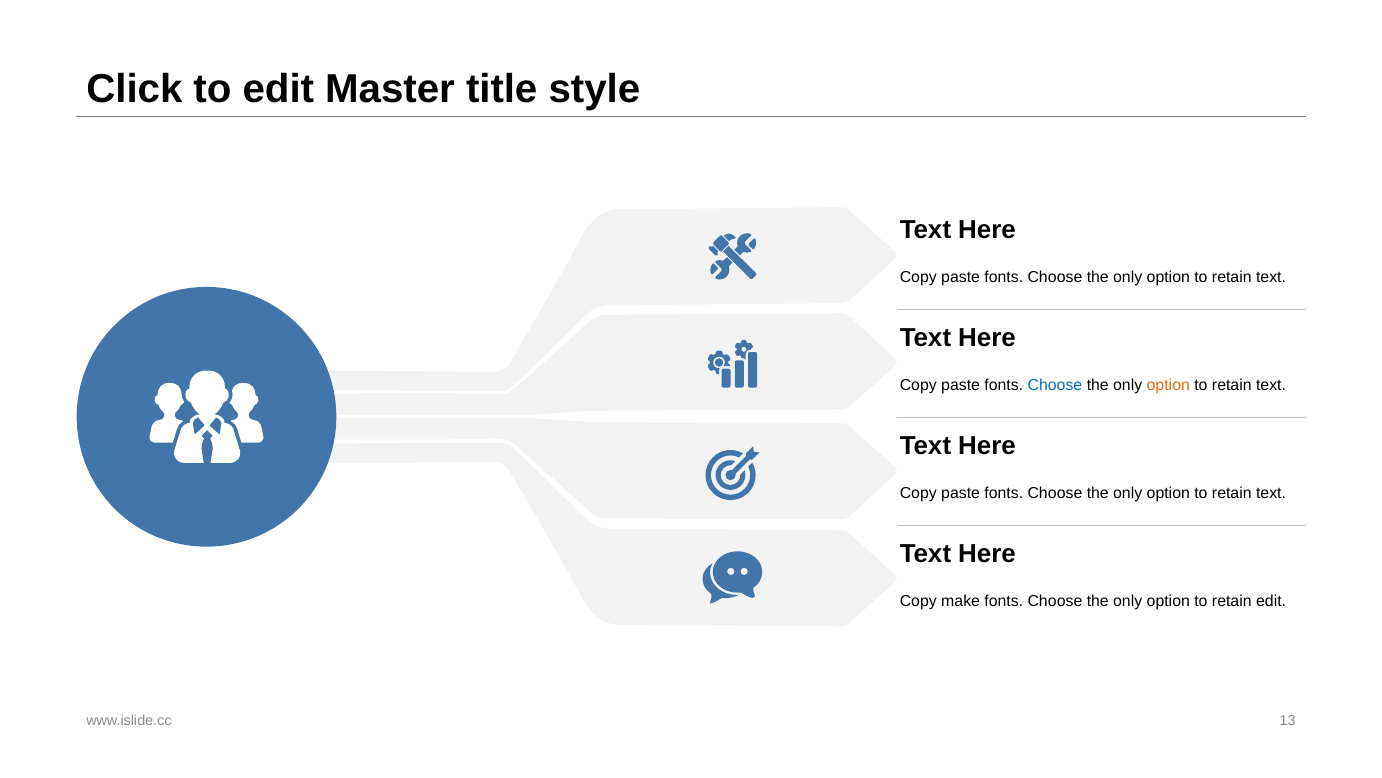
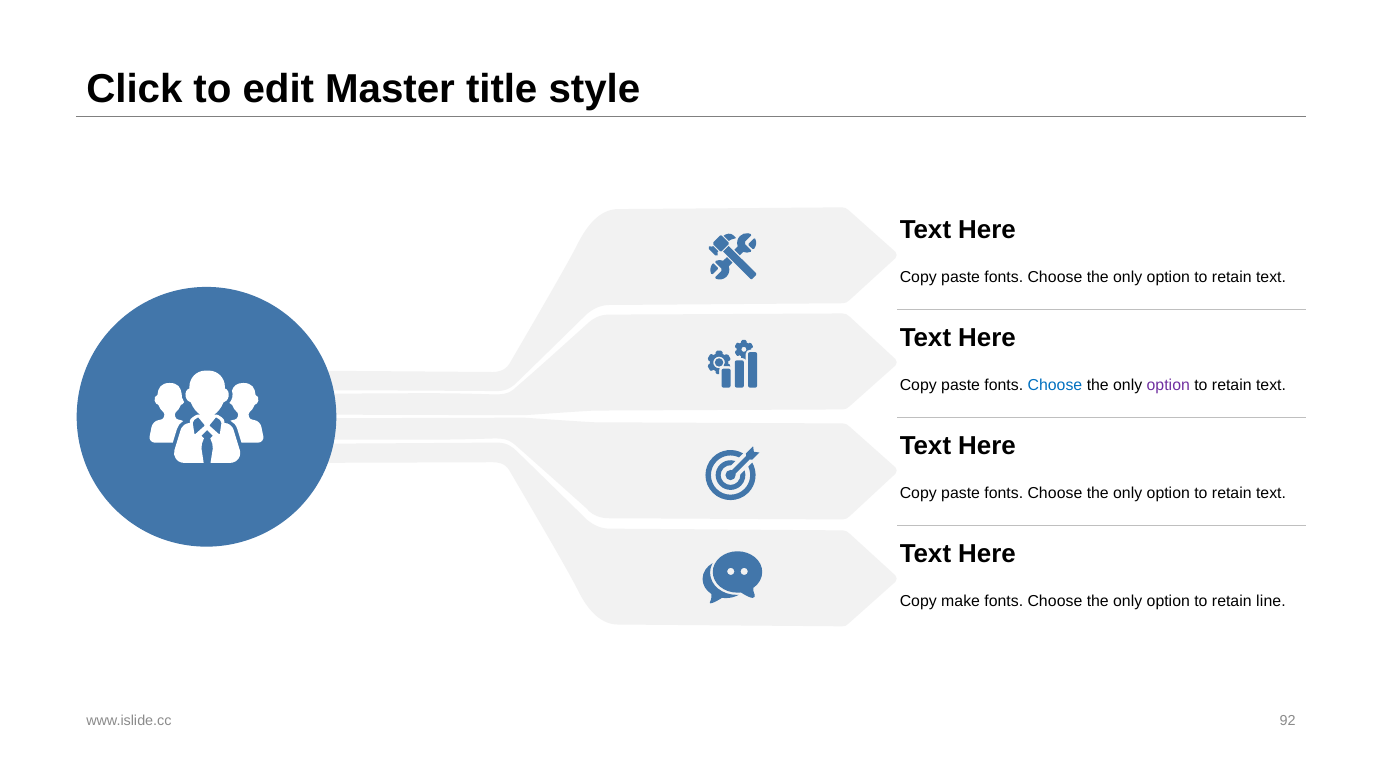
option colour: orange -> purple (1168, 385)
retain edit: edit -> line (1271, 601)
13: 13 -> 92 (1288, 720)
